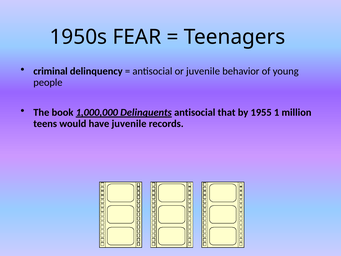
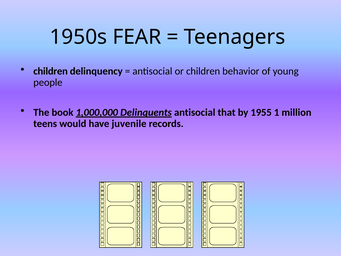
criminal: criminal -> children (51, 71)
or juvenile: juvenile -> children (203, 71)
